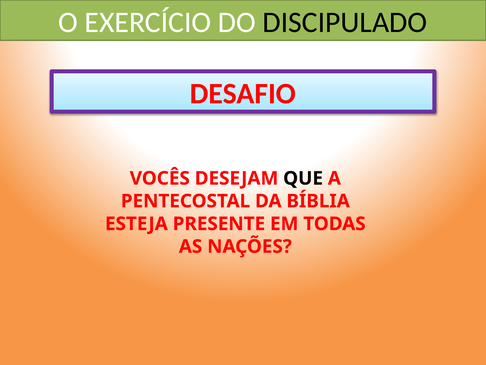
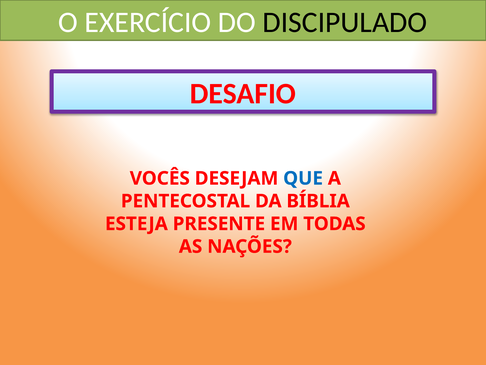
QUE colour: black -> blue (303, 178)
